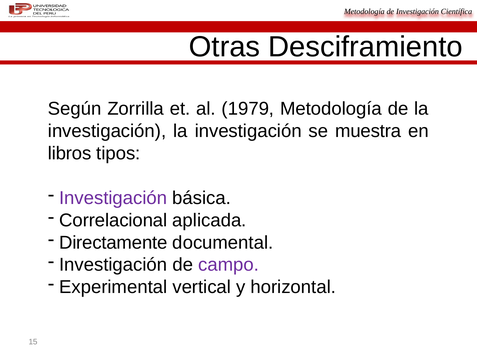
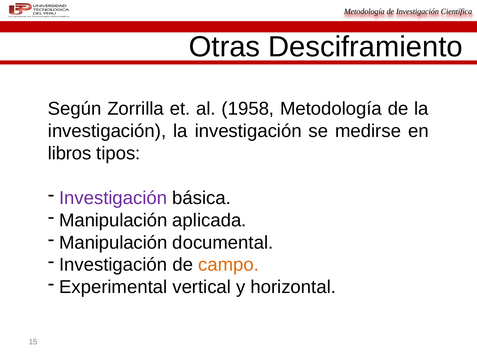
1979: 1979 -> 1958 (248, 109)
muestra: muestra -> medirse (368, 131)
Correlacional: Correlacional -> Manipulación (113, 220)
Directamente: Directamente -> Manipulación (113, 242)
campo colour: purple -> orange (228, 265)
